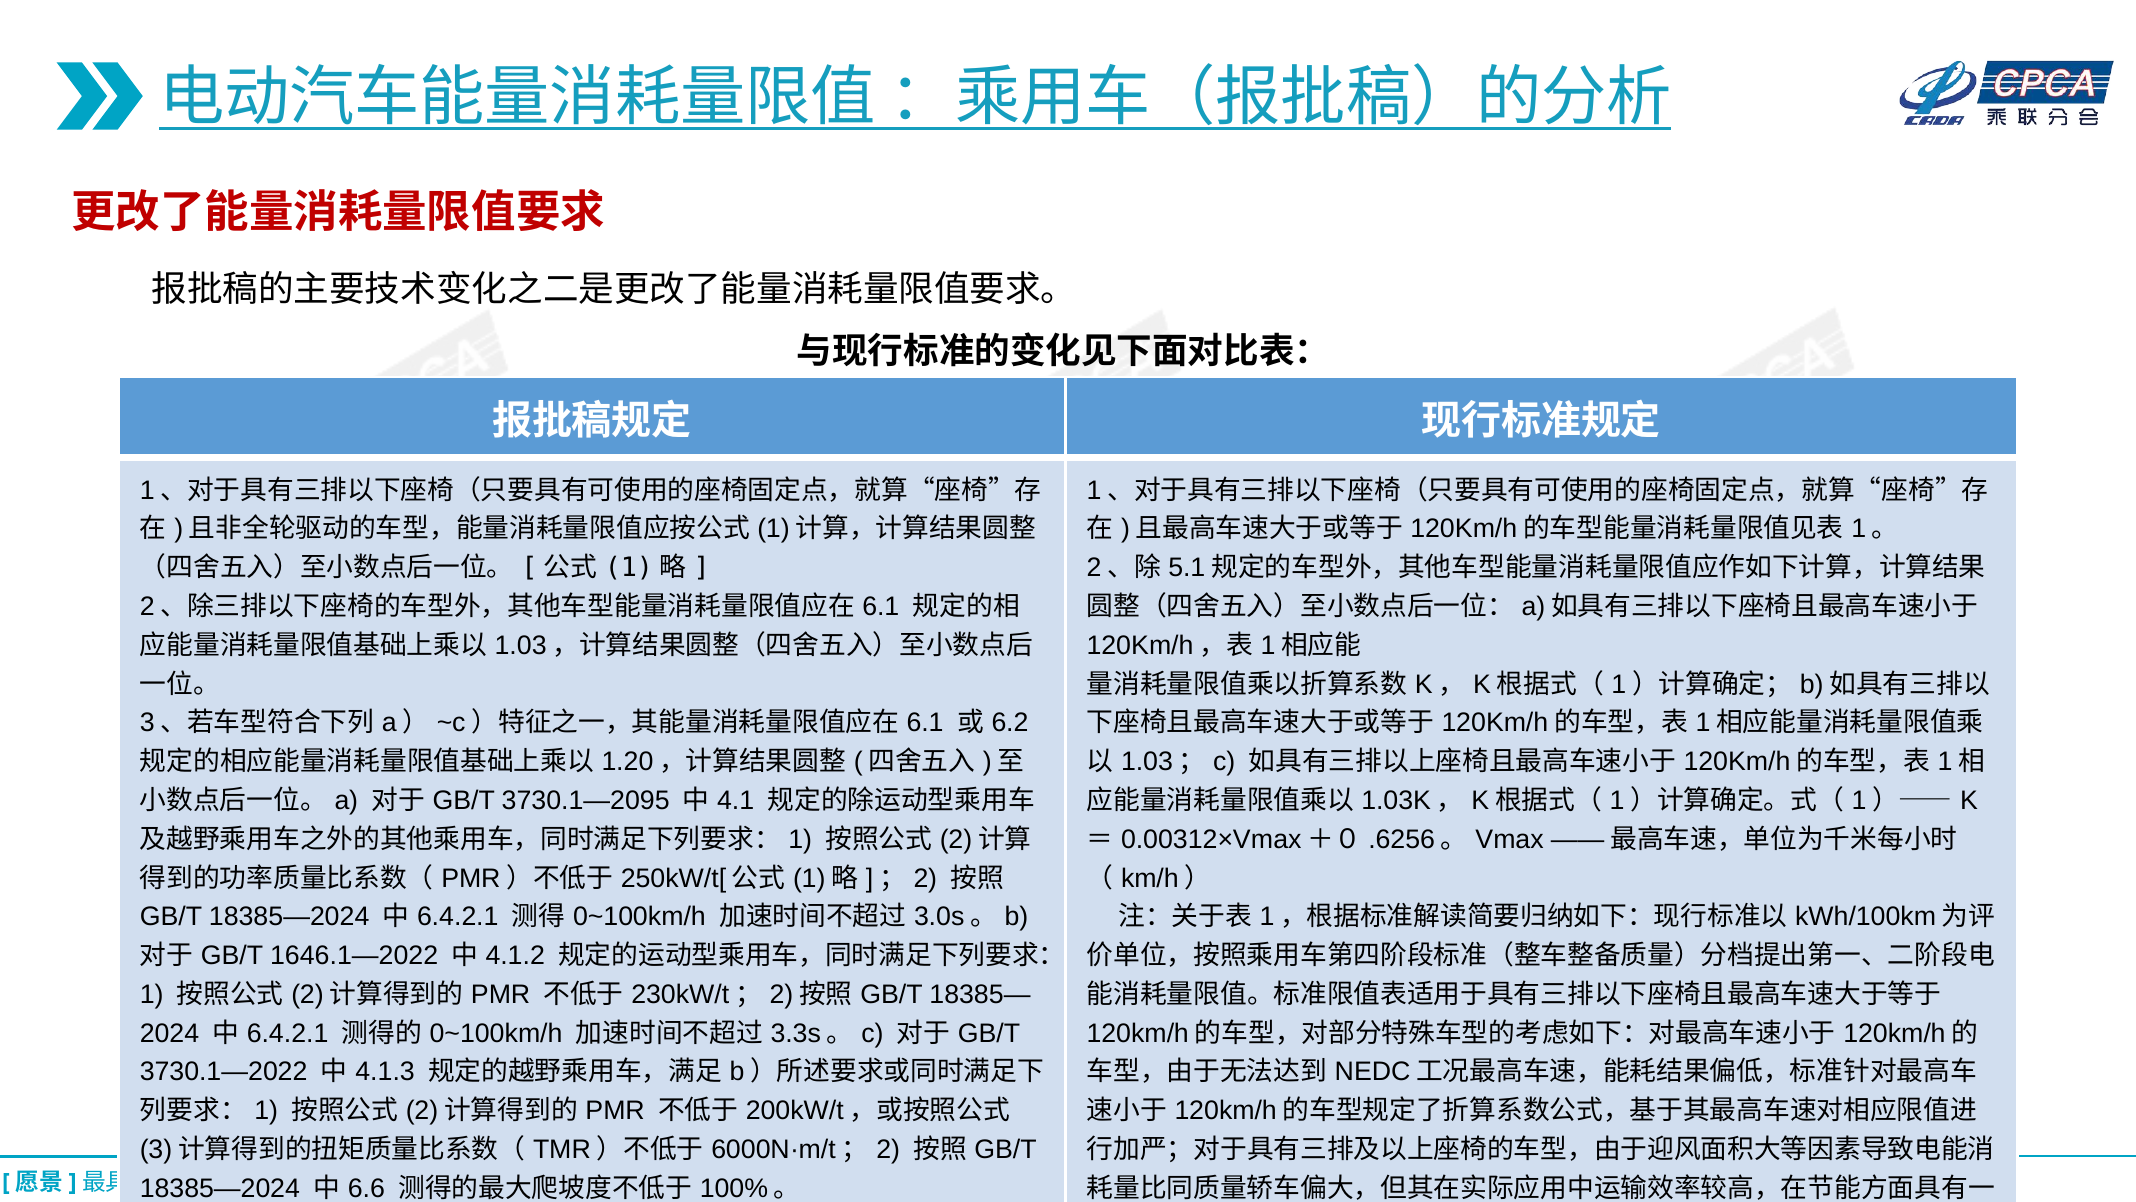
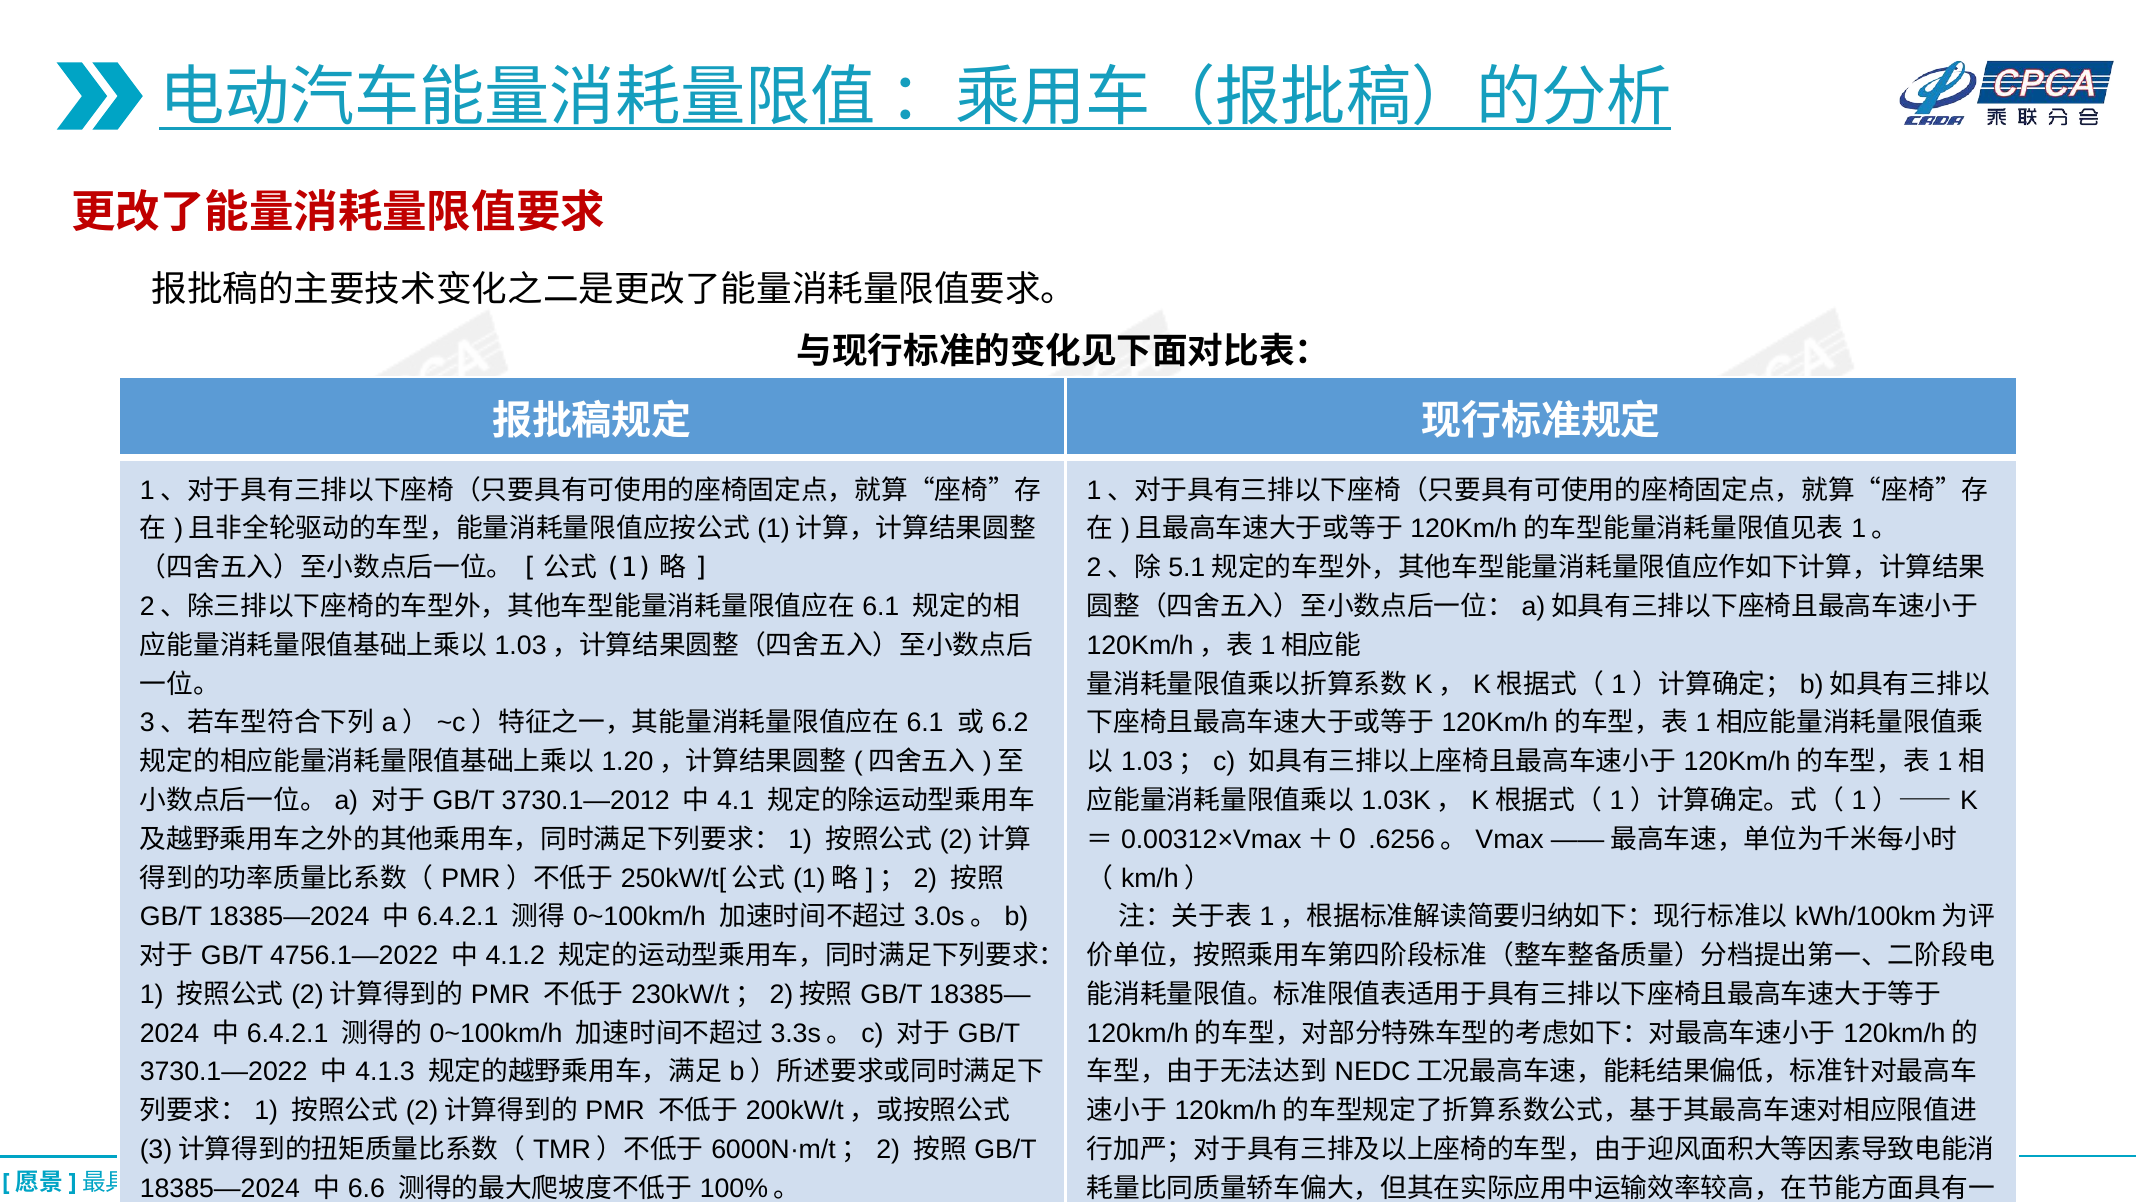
3730.1—2095: 3730.1—2095 -> 3730.1—2012 (586, 800)
1646.1—2022: 1646.1—2022 -> 4756.1—2022 (354, 955)
